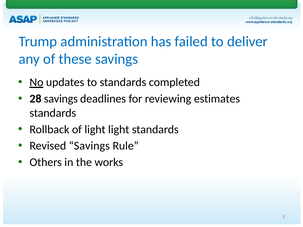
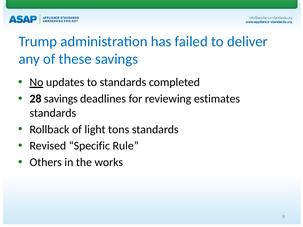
light light: light -> tons (119, 130)
Revised Savings: Savings -> Specific (89, 146)
